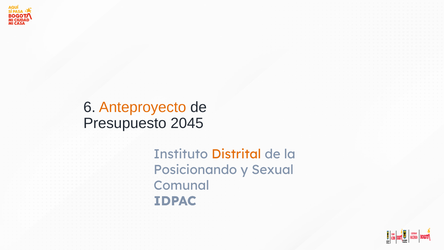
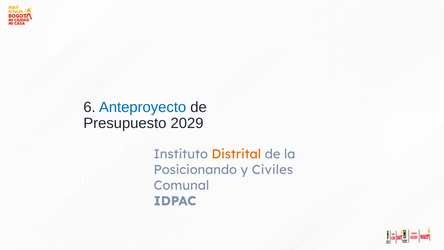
Anteproyecto colour: orange -> blue (143, 107)
2045: 2045 -> 2029 (187, 123)
Sexual: Sexual -> Civiles (272, 170)
